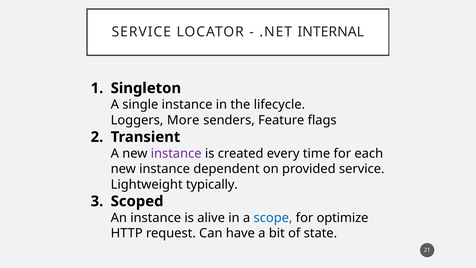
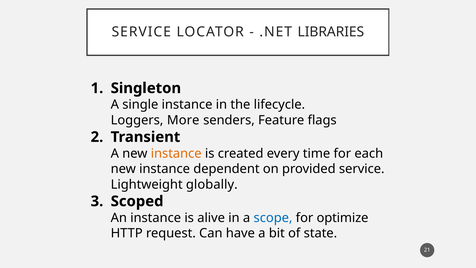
INTERNAL: INTERNAL -> LIBRARIES (331, 32)
instance colour: purple -> orange (176, 153)
typically: typically -> globally (212, 184)
